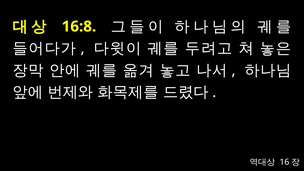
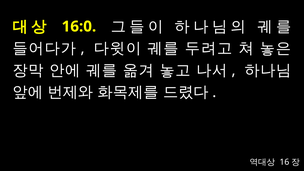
16:8: 16:8 -> 16:0 (79, 26)
